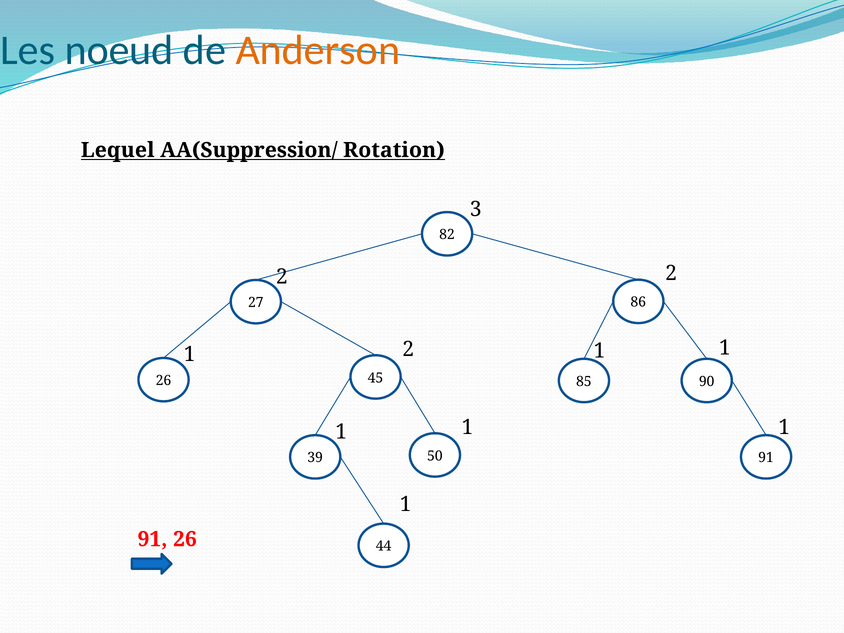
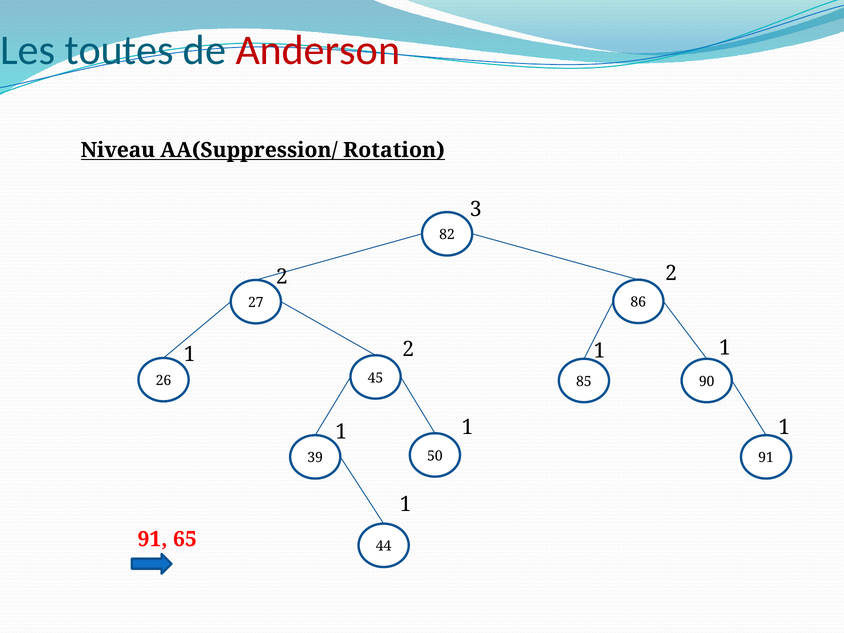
noeud: noeud -> toutes (119, 50)
Anderson colour: orange -> red (318, 50)
Lequel: Lequel -> Niveau (118, 150)
91 26: 26 -> 65 (185, 539)
